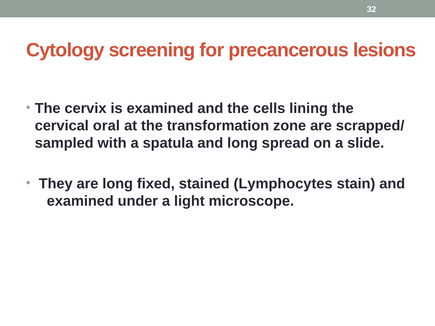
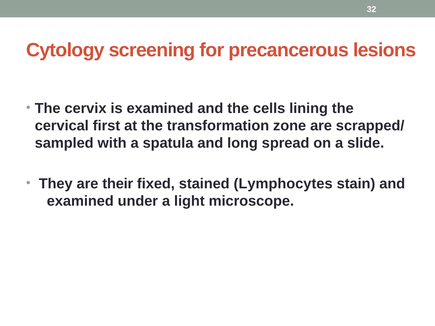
oral: oral -> first (106, 126)
are long: long -> their (118, 184)
